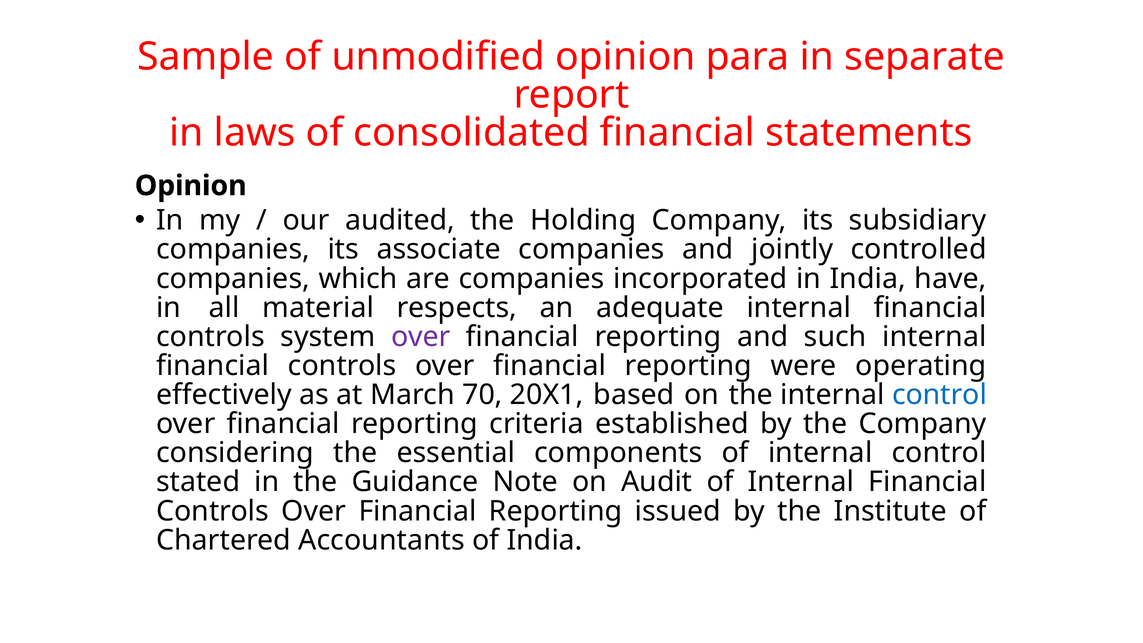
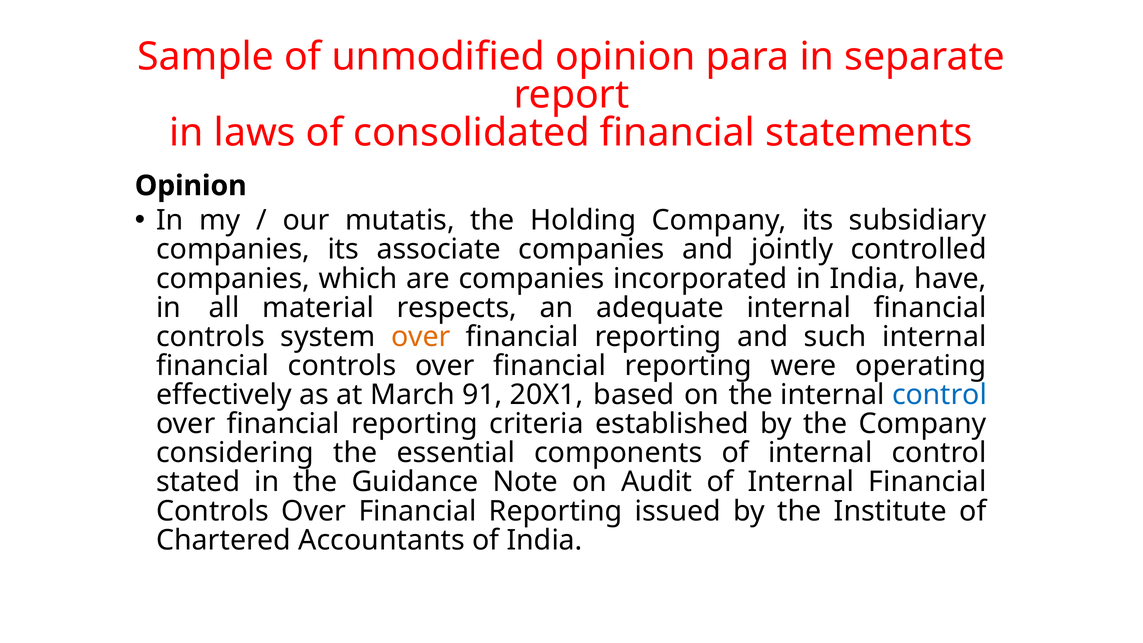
audited: audited -> mutatis (400, 220)
over colour: purple -> orange (421, 337)
70: 70 -> 91 (482, 395)
